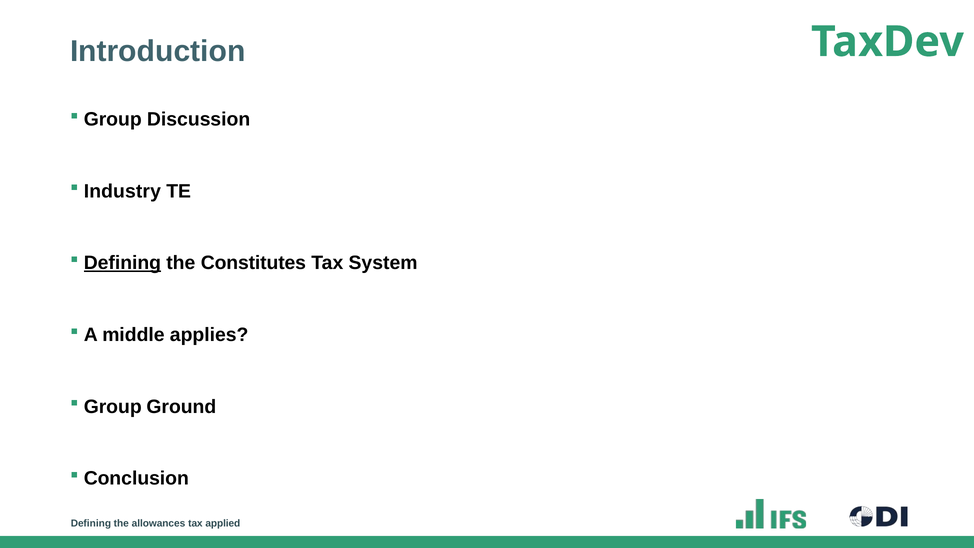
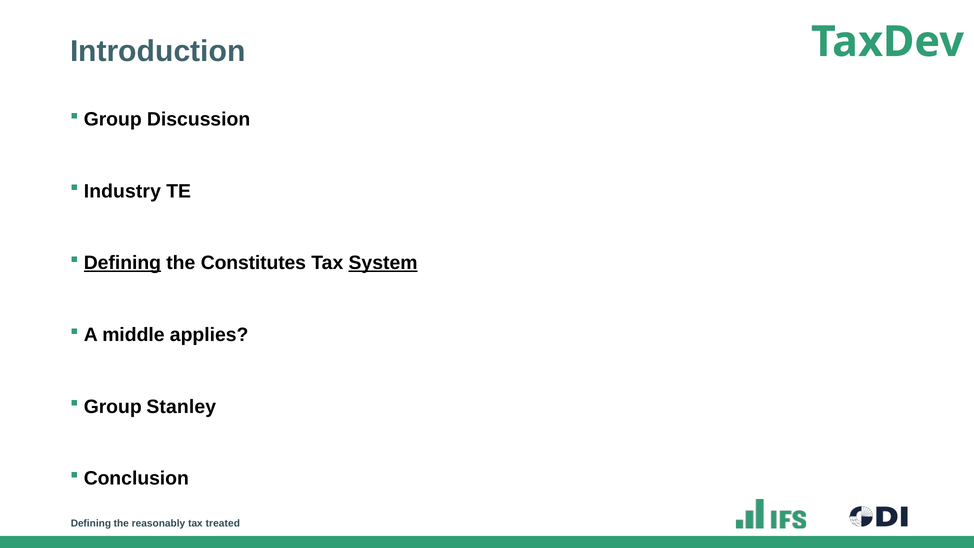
System underline: none -> present (383, 263)
Ground: Ground -> Stanley (181, 407)
allowances: allowances -> reasonably (158, 523)
applied: applied -> treated (223, 523)
